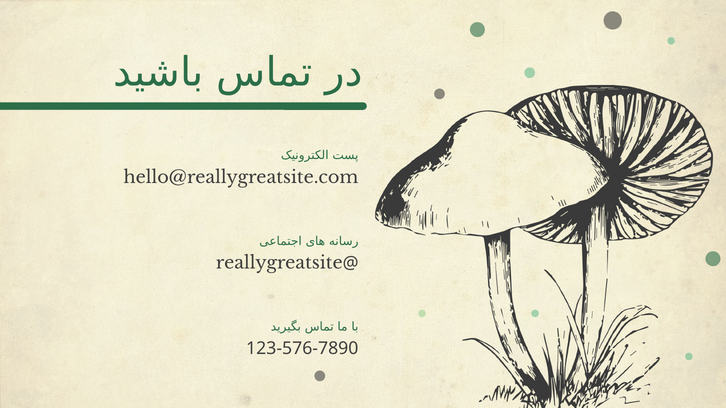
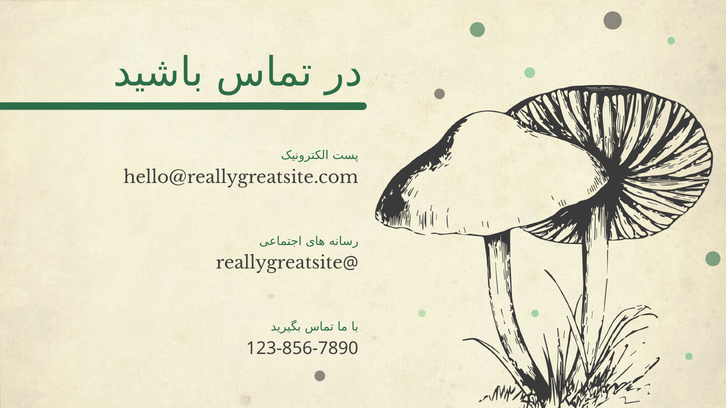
123-576-7890: 123-576-7890 -> 123-856-7890 (302, 349)
